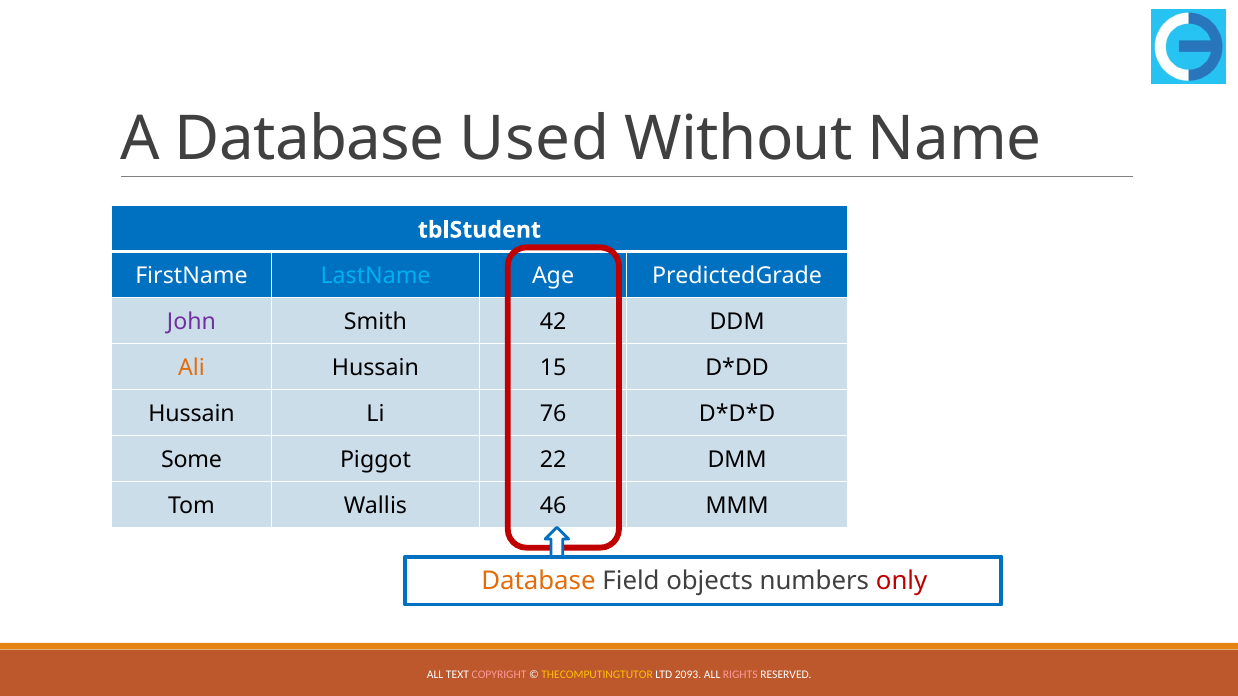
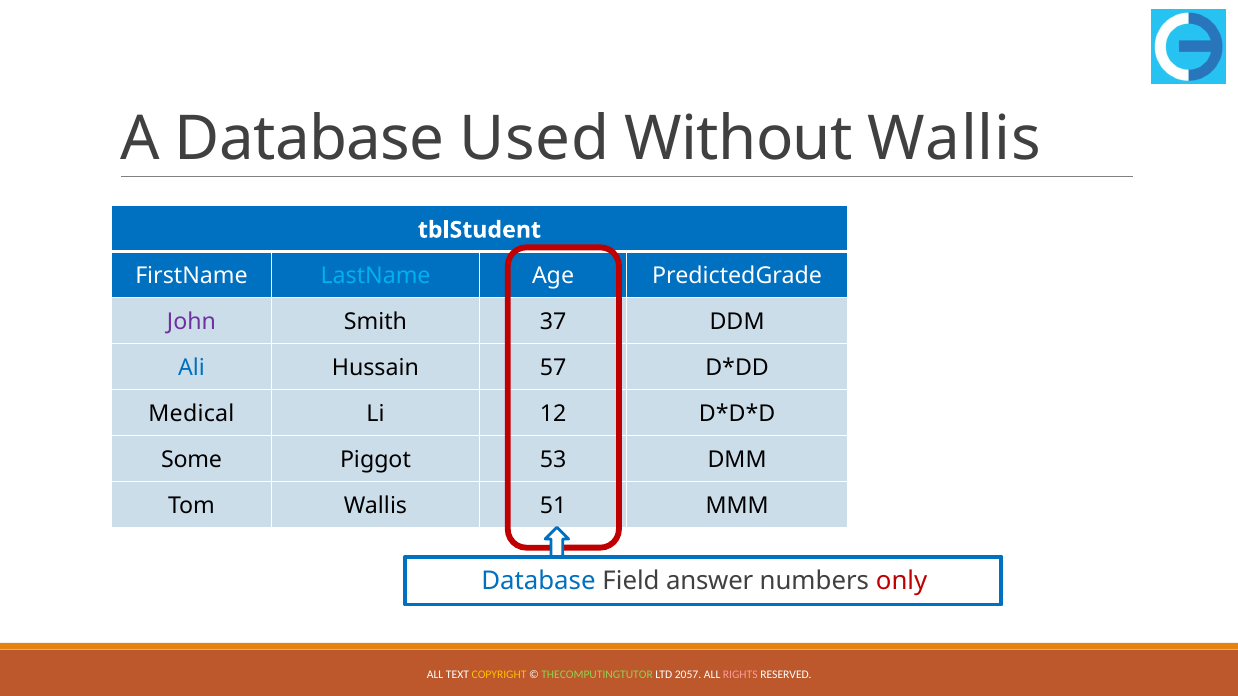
Without Name: Name -> Wallis (954, 139)
42: 42 -> 37 (553, 322)
Ali colour: orange -> blue (191, 368)
15: 15 -> 57 (553, 368)
Hussain: Hussain -> Medical (191, 414)
76: 76 -> 12 (553, 414)
22: 22 -> 53 (553, 460)
46: 46 -> 51 (553, 506)
Database colour: orange -> blue (538, 582)
objects: objects -> answer (710, 582)
COPYRIGHT colour: pink -> yellow (499, 675)
THECOMPUTINGTUTOR colour: yellow -> light green (597, 675)
2093: 2093 -> 2057 (688, 675)
